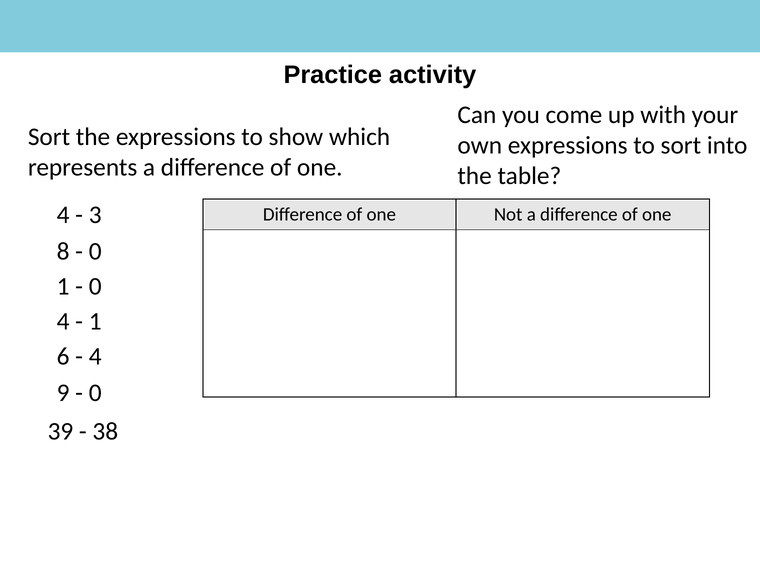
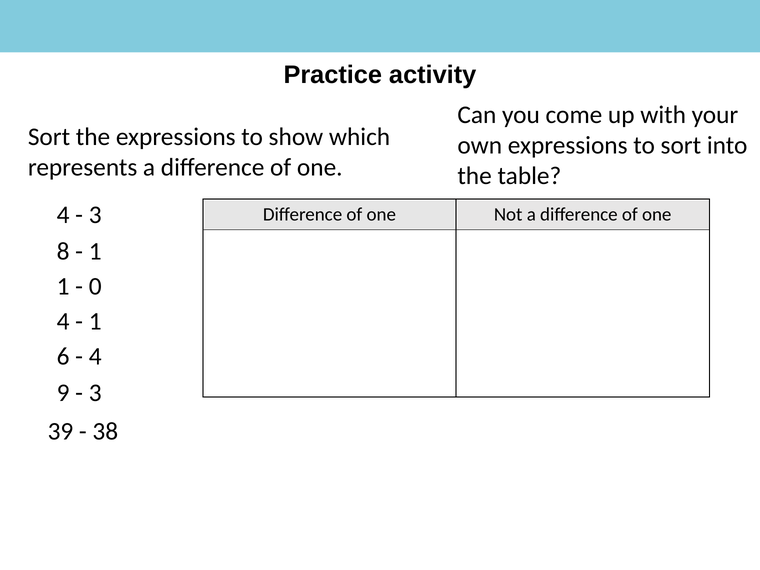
0: 0 -> 1 (95, 252)
0: 0 -> 3 (95, 393)
